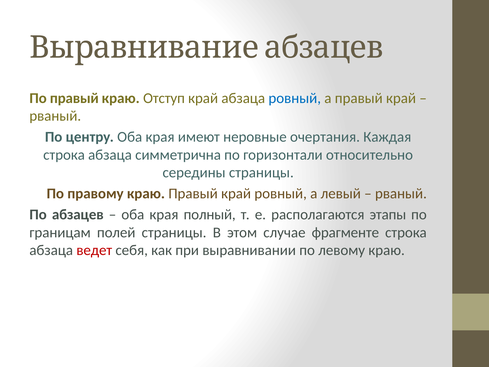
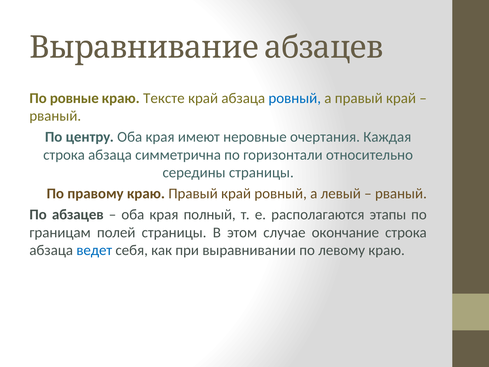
По правый: правый -> ровные (74, 98)
Отступ: Отступ -> Тексте (164, 98)
фрагменте: фрагменте -> окончание (345, 232)
ведет colour: red -> blue (94, 250)
